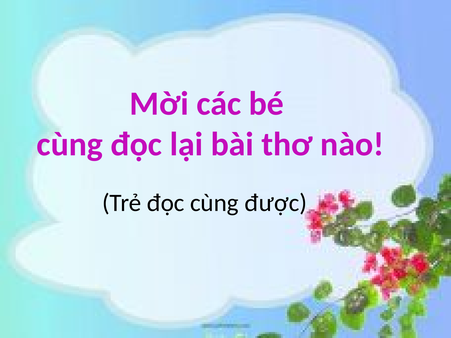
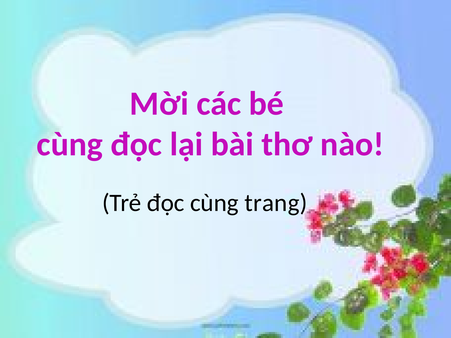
được: được -> trang (276, 203)
